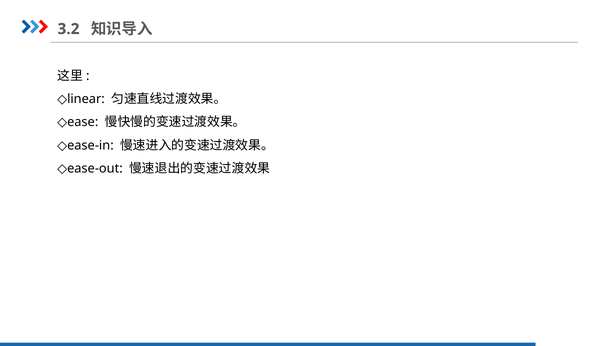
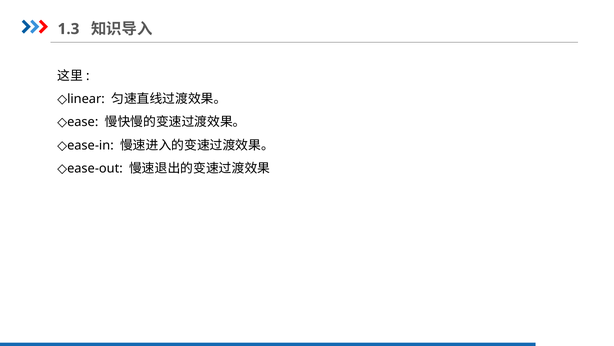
3.2: 3.2 -> 1.3 (69, 29)
